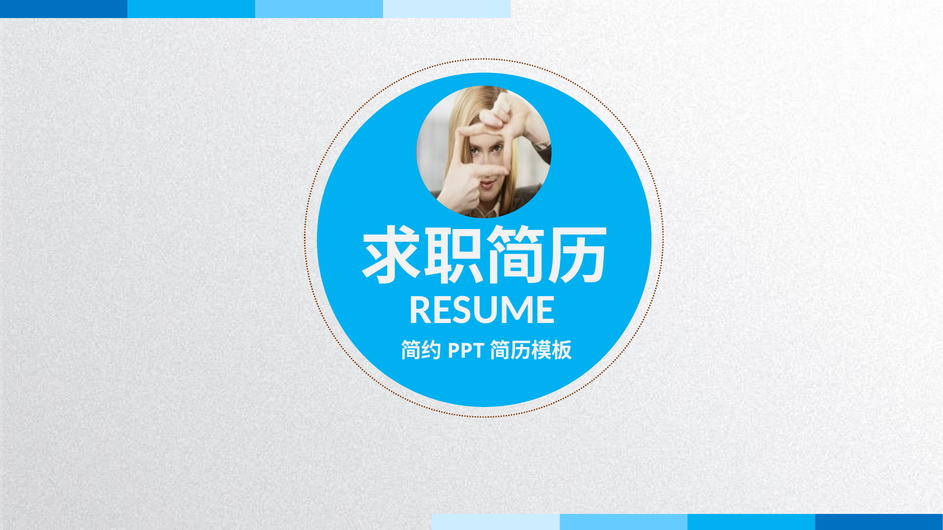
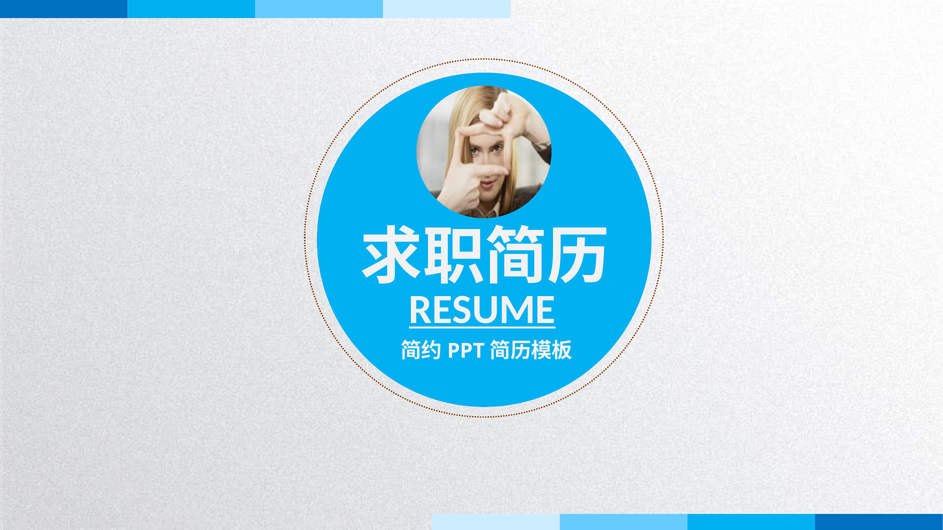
RESUME underline: none -> present (482, 310)
